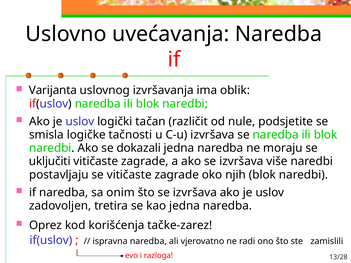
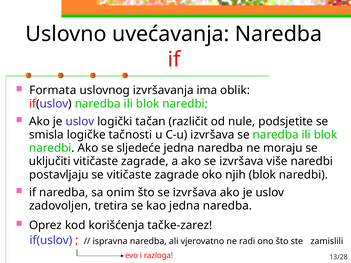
Varijanta: Varijanta -> Formata (53, 90)
dokazali: dokazali -> sljedeće (139, 148)
